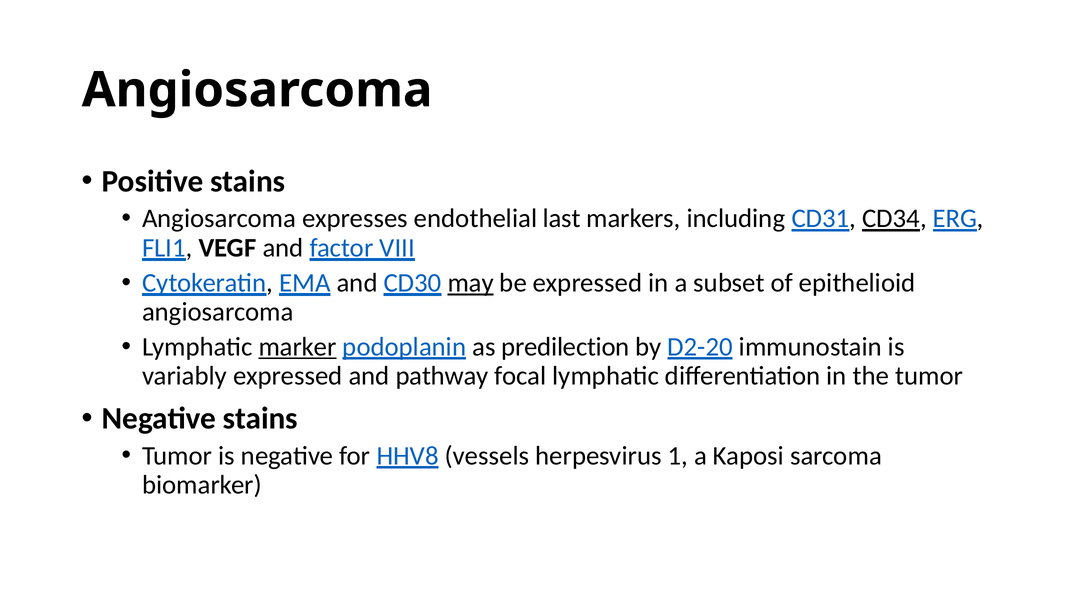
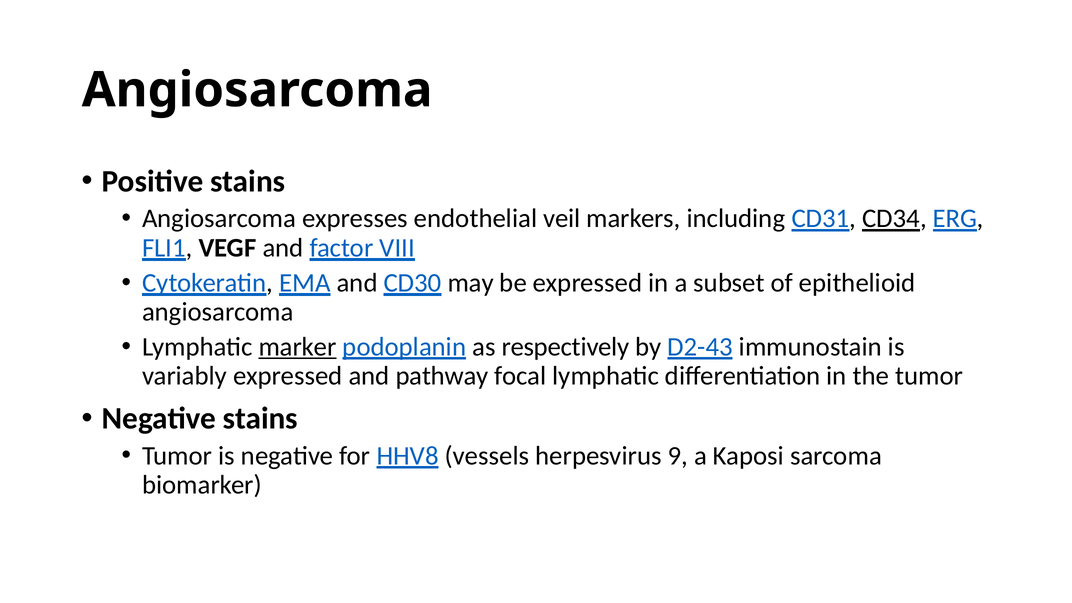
last: last -> veil (562, 219)
may underline: present -> none (471, 283)
predilection: predilection -> respectively (566, 347)
D2-20: D2-20 -> D2-43 (700, 347)
1: 1 -> 9 (678, 456)
